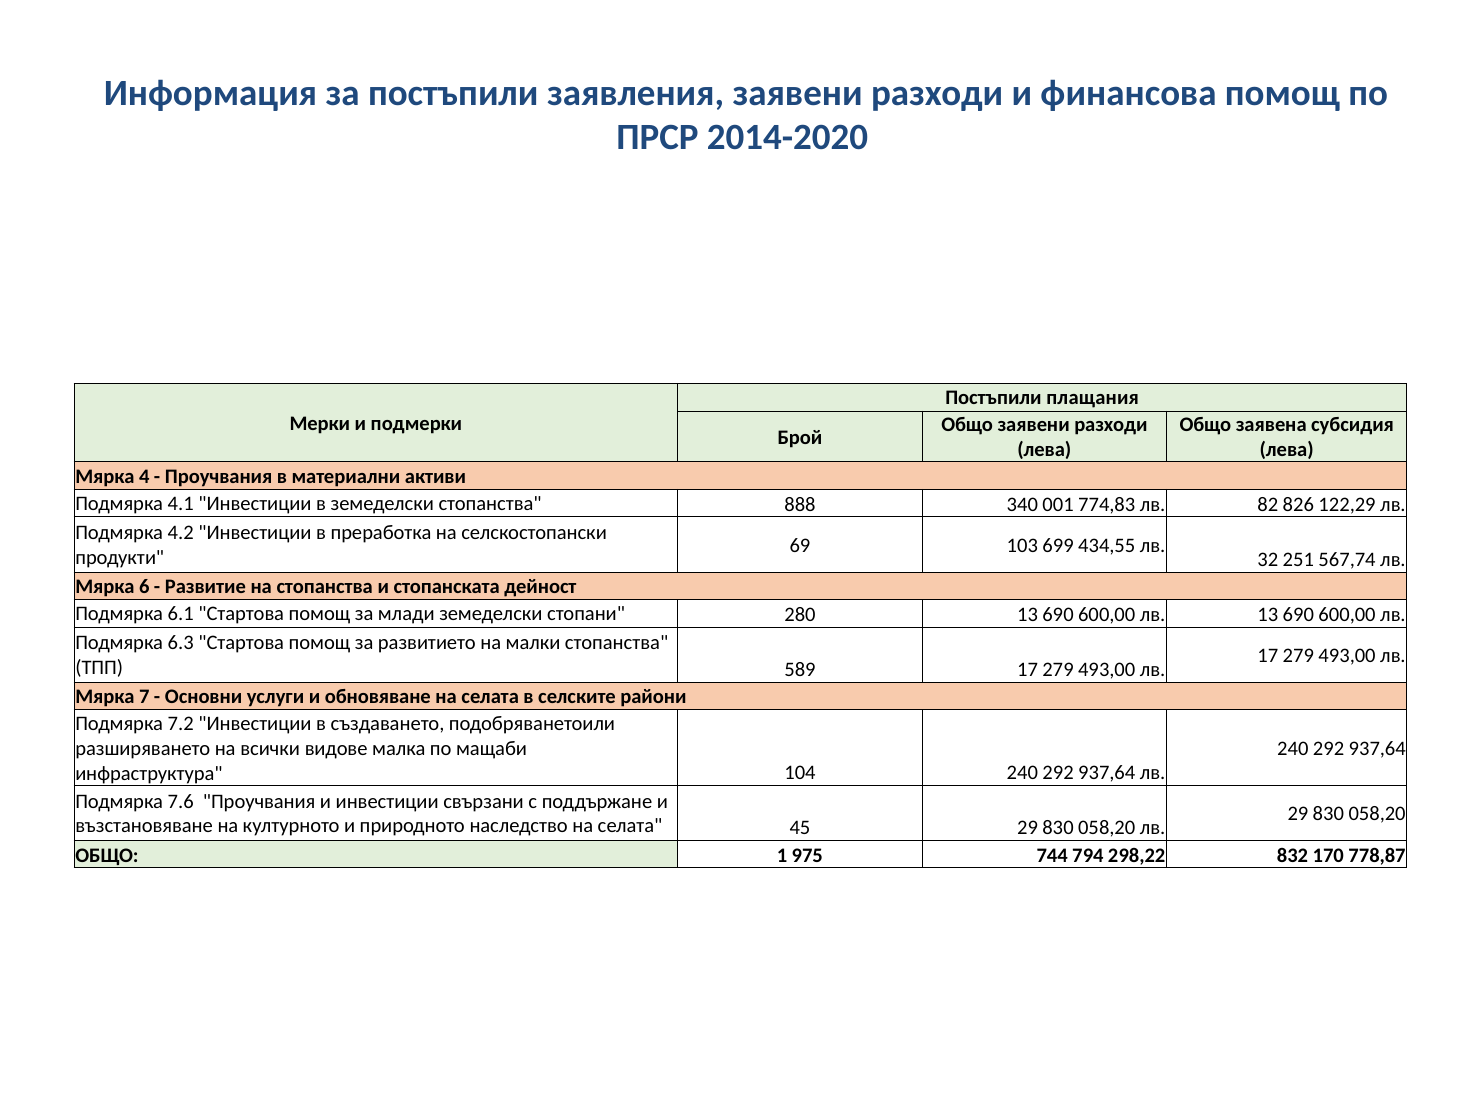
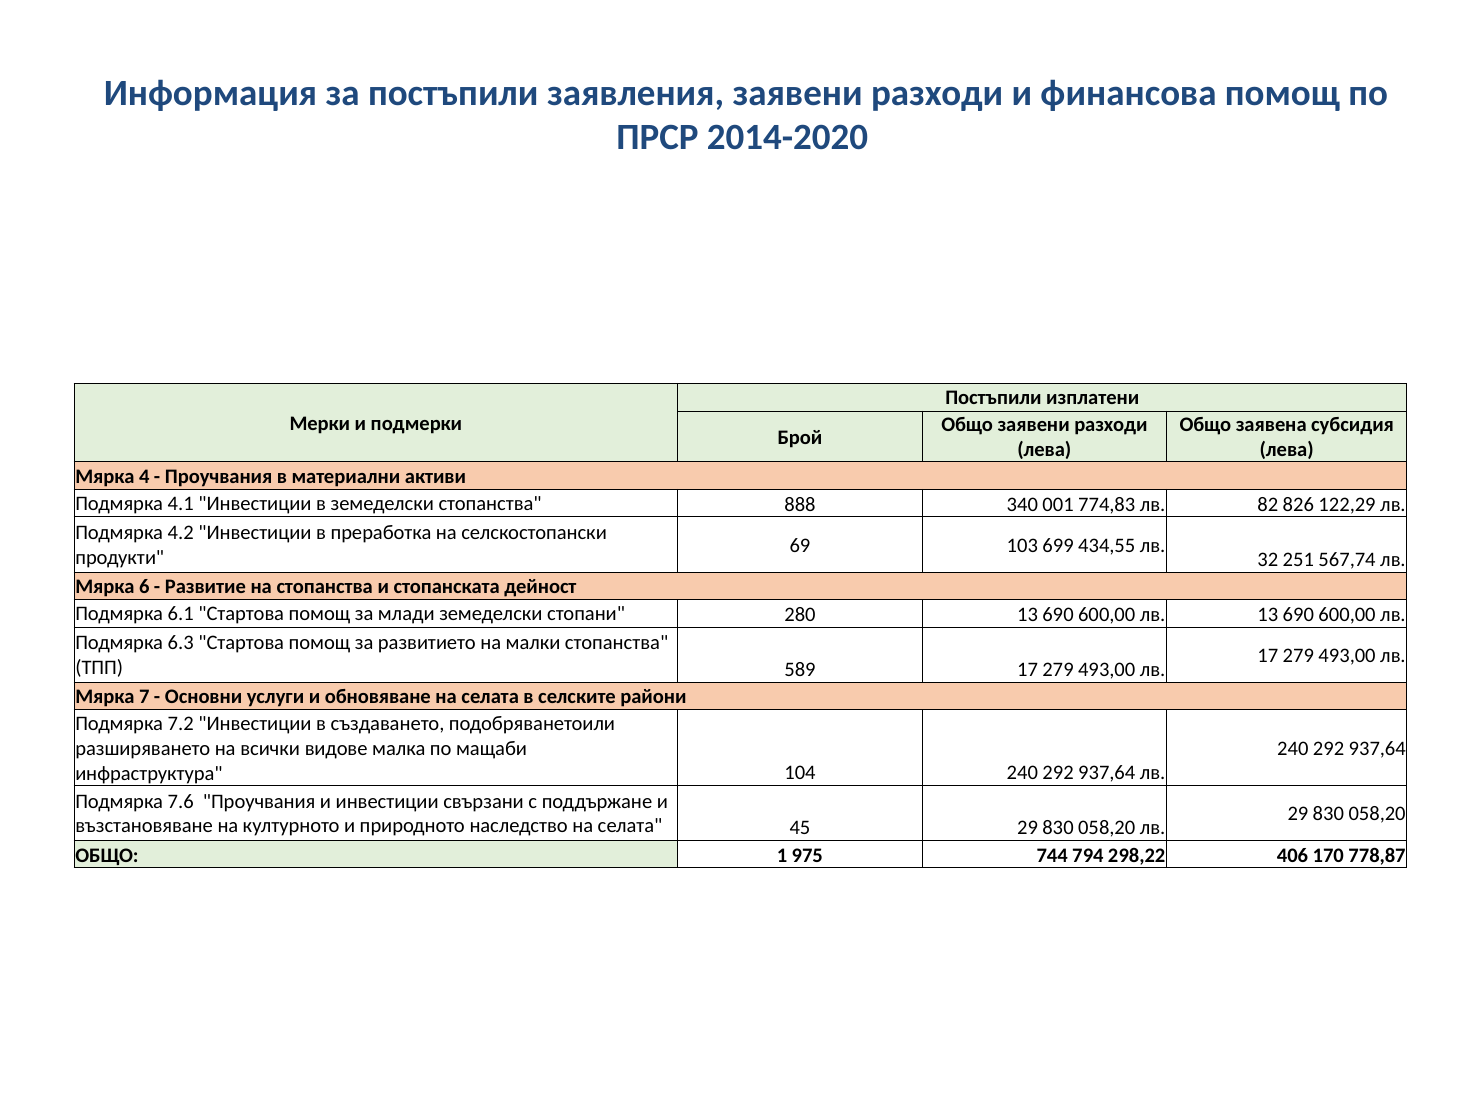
плащания: плащания -> изплатени (1093, 398)
832: 832 -> 406 (1293, 855)
